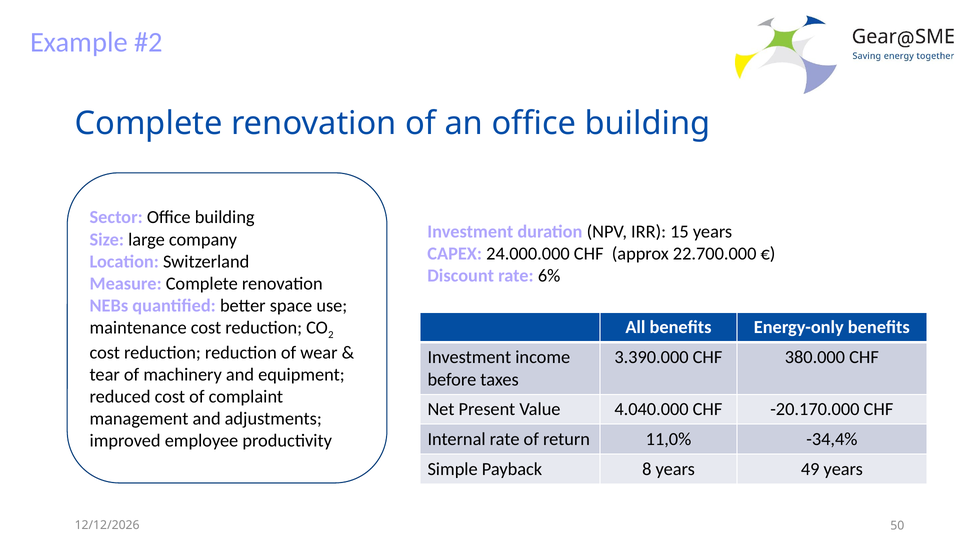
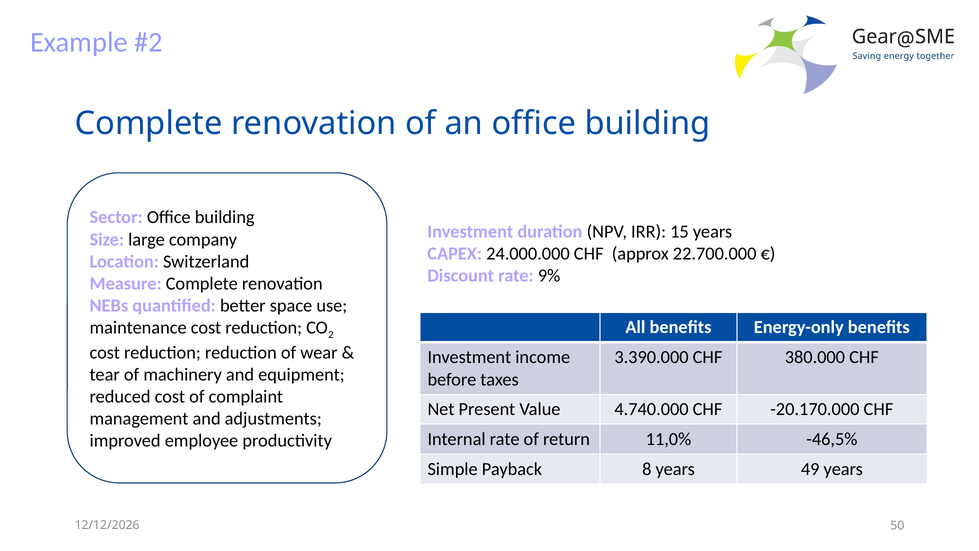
6%: 6% -> 9% (549, 276)
4.040.000: 4.040.000 -> 4.740.000 (652, 409)
-34,4%: -34,4% -> -46,5% (832, 439)
